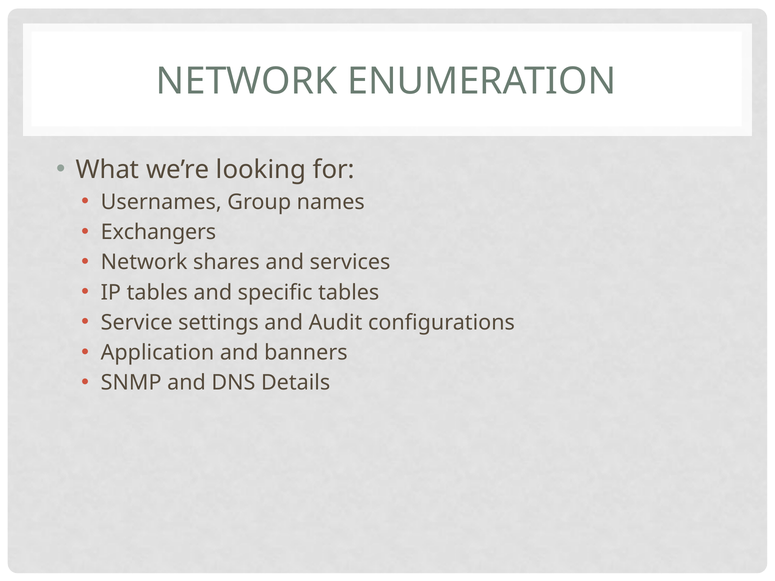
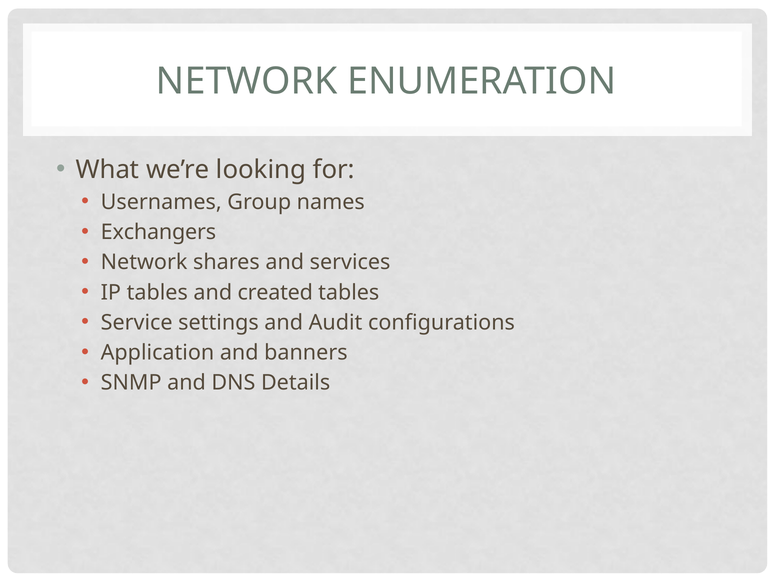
specific: specific -> created (275, 293)
